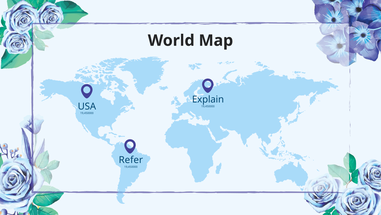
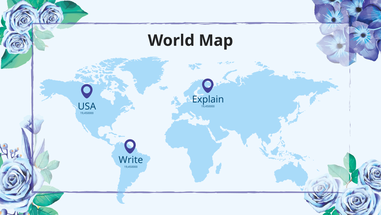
Refer: Refer -> Write (131, 160)
